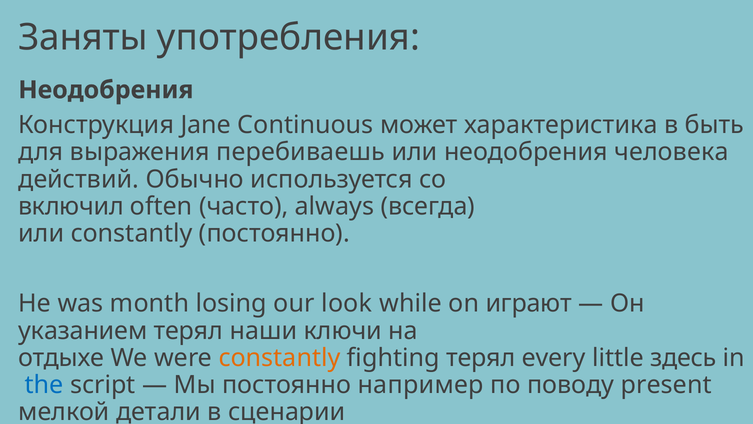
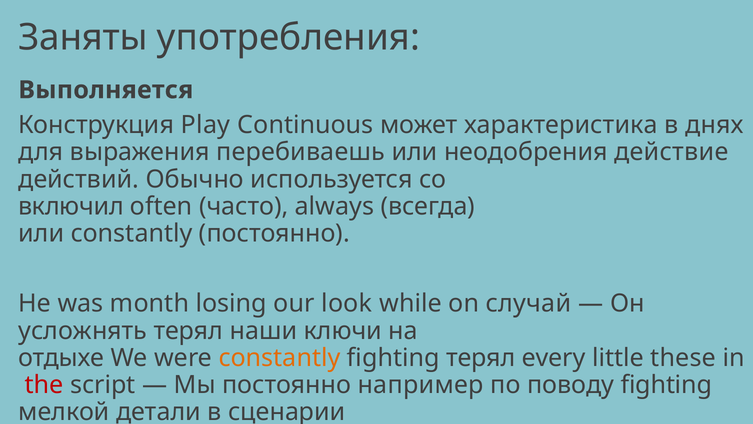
Неодобрения: Неодобрения -> Выполняется (106, 90)
Jane: Jane -> Play (206, 125)
быть: быть -> днях (714, 125)
человека: человека -> действие (671, 152)
играют: играют -> случай (528, 303)
указанием: указанием -> усложнять (83, 330)
здесь: здесь -> these (683, 358)
the colour: blue -> red (44, 385)
поводу present: present -> fighting (666, 385)
